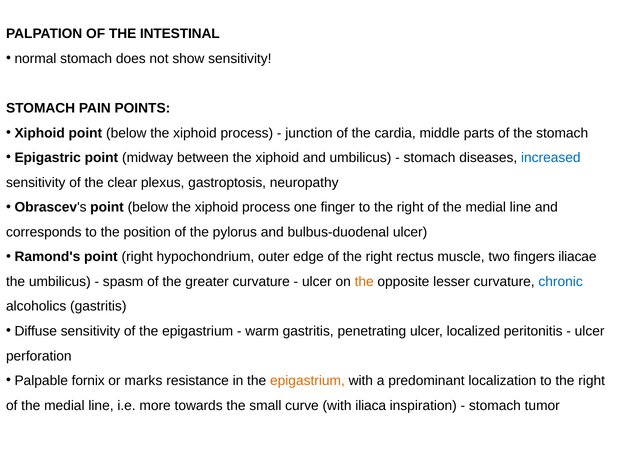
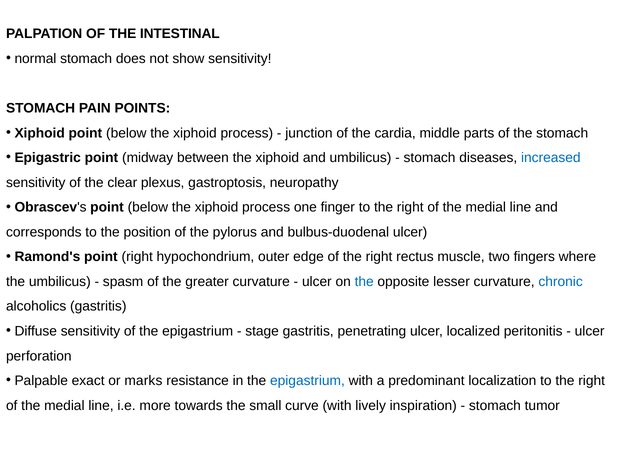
iliacae: iliacae -> where (577, 257)
the colour: orange -> blue (364, 282)
warm: warm -> stage (262, 331)
fornix: fornix -> exact (88, 381)
epigastrium colour: orange -> blue (307, 381)
iliaca: iliaca -> lively (371, 406)
